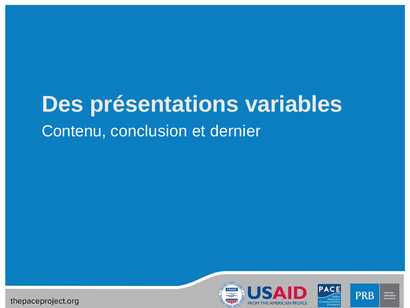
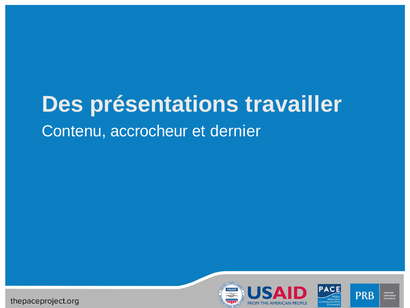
variables: variables -> travailler (294, 104)
conclusion: conclusion -> accrocheur (149, 131)
